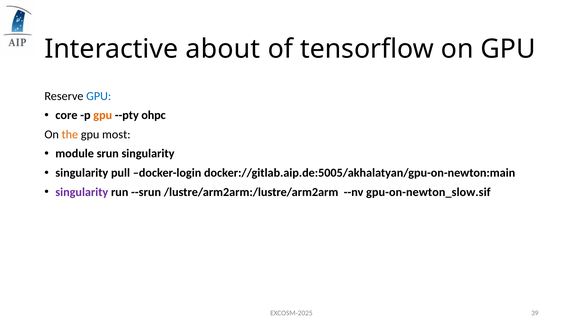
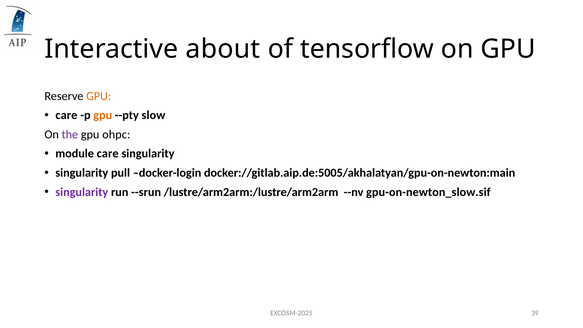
GPU colour: blue -> orange (99, 96)
core: core -> care (66, 115)
ohpc: ohpc -> slow (153, 115)
the colour: orange -> purple (70, 134)
most: most -> ohpc (116, 134)
module srun: srun -> care (108, 154)
